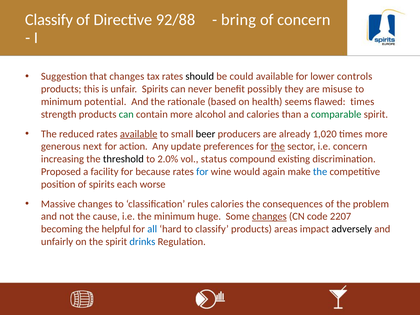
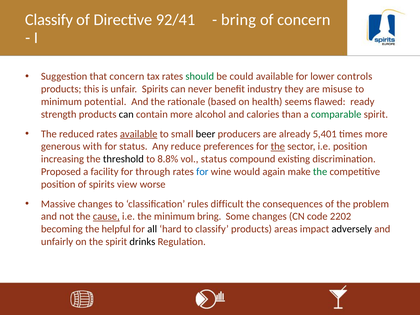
92/88: 92/88 -> 92/41 (176, 20)
that changes: changes -> concern (127, 77)
should colour: black -> green (200, 77)
possibly: possibly -> industry (265, 89)
flawed times: times -> ready (362, 102)
can colour: green -> black (126, 114)
1,020: 1,020 -> 5,401 (325, 134)
next: next -> with (92, 146)
for action: action -> status (133, 146)
update: update -> reduce (186, 146)
i.e concern: concern -> position (350, 146)
2.0%: 2.0% -> 8.8% (168, 159)
because: because -> through (153, 172)
the colour: blue -> green (320, 172)
each: each -> view (127, 184)
rules calories: calories -> difficult (227, 204)
cause underline: none -> present (106, 216)
minimum huge: huge -> bring (209, 216)
changes underline: present -> none (269, 216)
2207: 2207 -> 2202 (341, 216)
all colour: blue -> black (152, 229)
drinks colour: blue -> black (142, 242)
